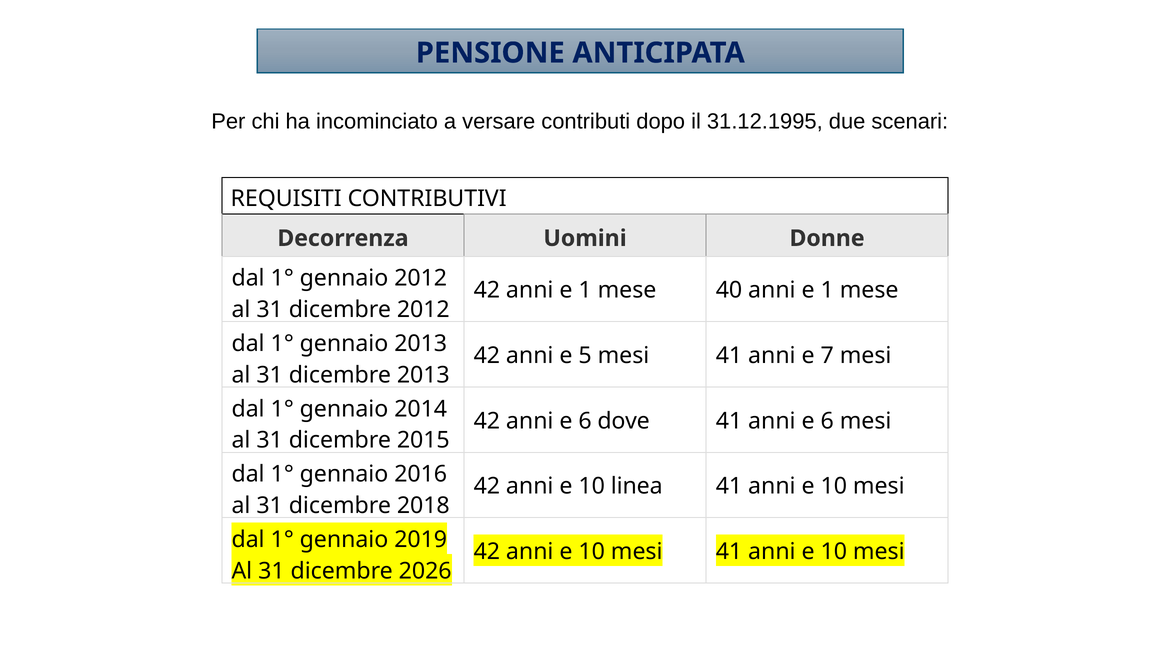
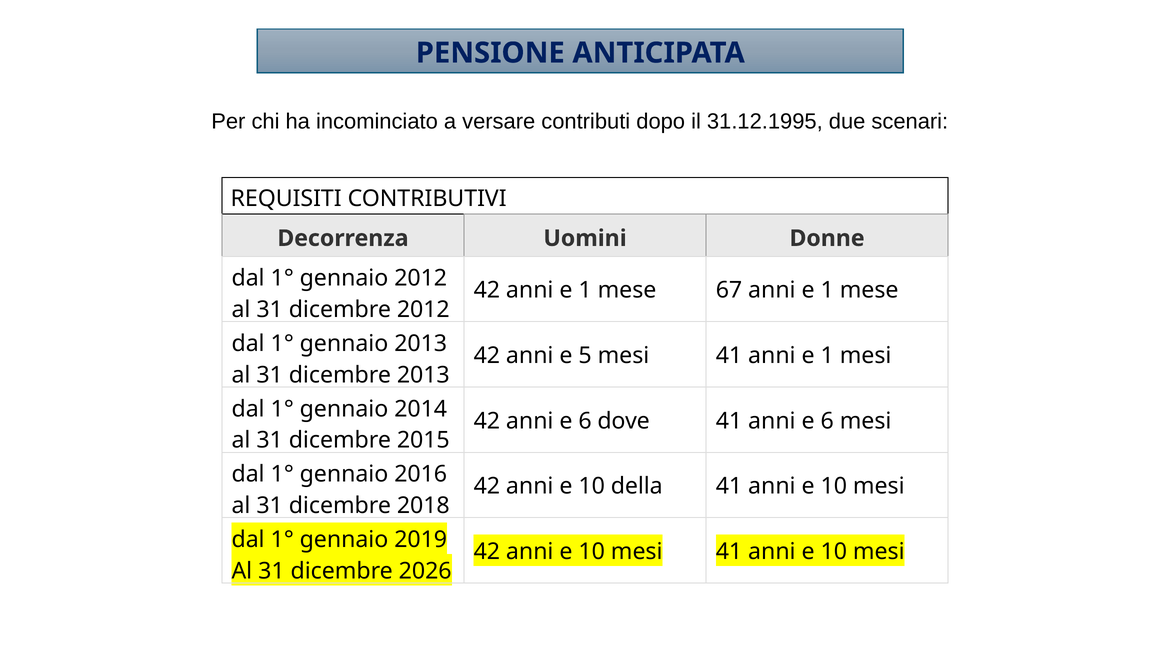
40: 40 -> 67 (729, 290)
41 anni e 7: 7 -> 1 (827, 356)
linea: linea -> della (637, 486)
